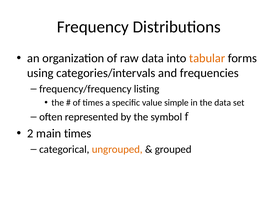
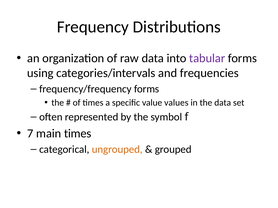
tabular colour: orange -> purple (207, 58)
frequency/frequency listing: listing -> forms (147, 89)
simple: simple -> values (176, 103)
2: 2 -> 7 (30, 134)
